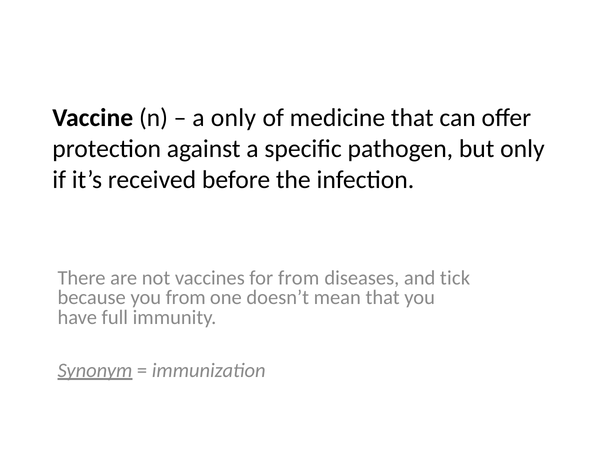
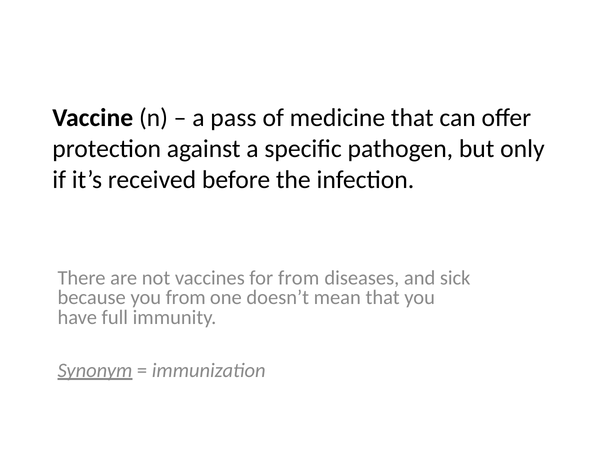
a only: only -> pass (233, 118)
tick: tick -> sick (455, 278)
